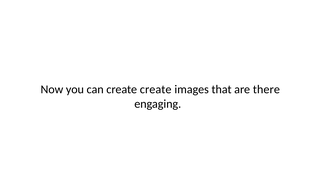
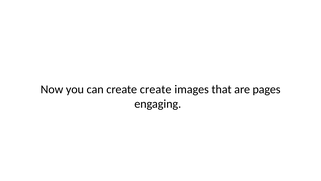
there: there -> pages (267, 89)
